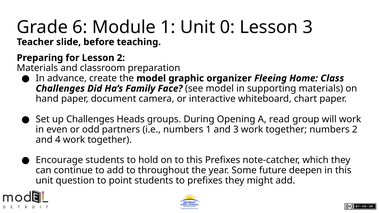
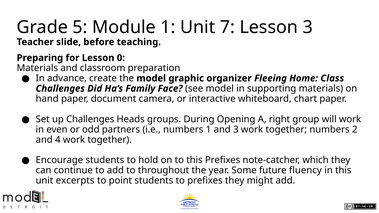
6: 6 -> 5 (80, 27)
0: 0 -> 7 (227, 27)
Lesson 2: 2 -> 0 (121, 58)
read: read -> right (279, 119)
deepen: deepen -> fluency (305, 170)
question: question -> excerpts (75, 181)
